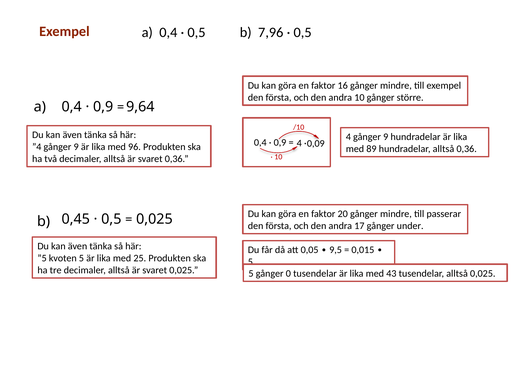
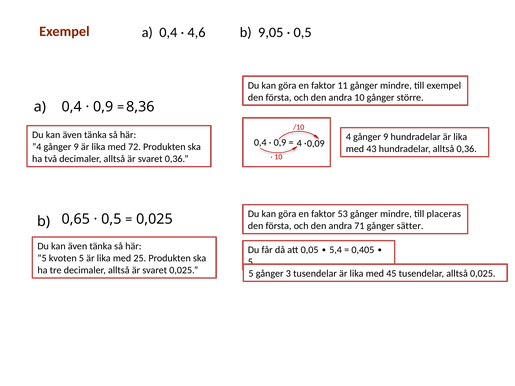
7,96: 7,96 -> 9,05 (271, 33)
0,5: 0,5 -> 4,6 (197, 33)
16: 16 -> 11 (343, 85)
9,64: 9,64 -> 8,36 (140, 107)
96: 96 -> 72 (134, 147)
89: 89 -> 43 (371, 149)
0,45: 0,45 -> 0,65 (76, 219)
20: 20 -> 53 (343, 214)
passerar: passerar -> placeras (444, 214)
17: 17 -> 71 (359, 226)
under: under -> sätter (410, 226)
9,5: 9,5 -> 5,4 (336, 250)
0,015: 0,015 -> 0,405 (363, 250)
0: 0 -> 3 (288, 274)
43: 43 -> 45 (391, 274)
